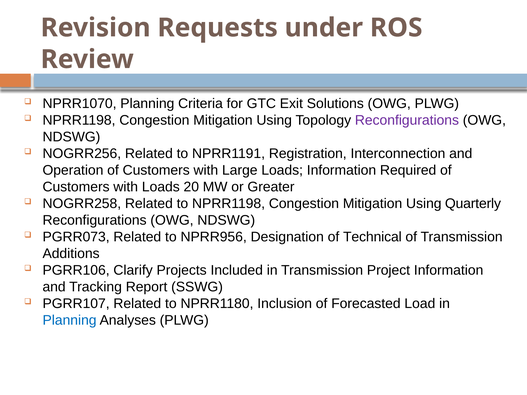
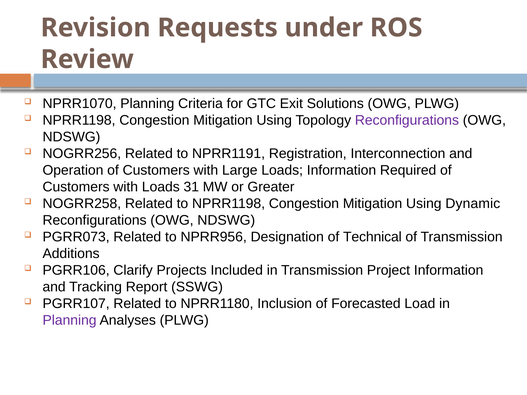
20: 20 -> 31 (191, 187)
Quarterly: Quarterly -> Dynamic (473, 204)
Planning colour: blue -> purple (70, 320)
